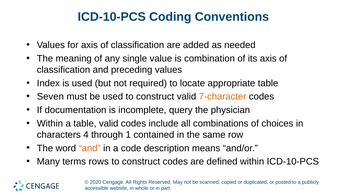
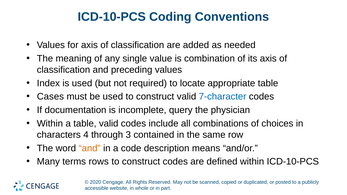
Seven: Seven -> Cases (50, 97)
7-character colour: orange -> blue (223, 97)
1: 1 -> 3 (128, 135)
